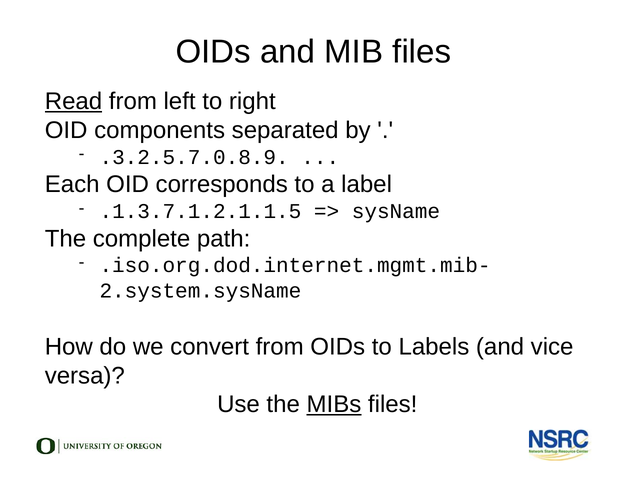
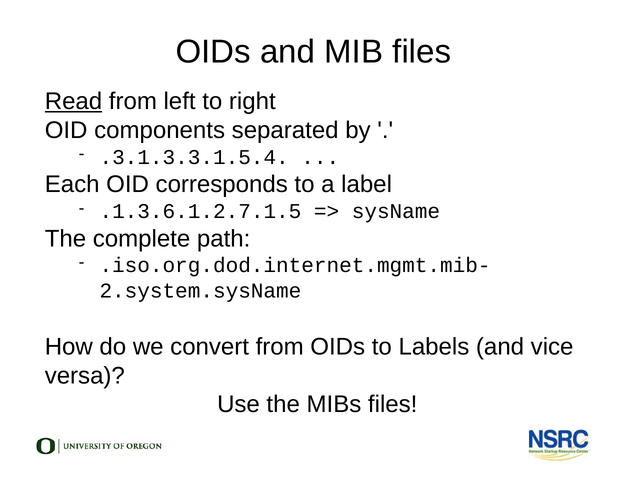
.3.2.5.7.0.8.9: .3.2.5.7.0.8.9 -> .3.1.3.3.1.5.4 (194, 157)
.1.3.7.1.2.1.1.5: .1.3.7.1.2.1.1.5 -> .1.3.6.1.2.7.1.5 (200, 211)
MIBs underline: present -> none (334, 405)
